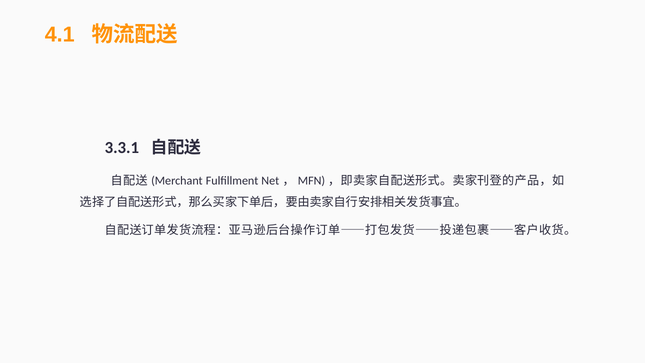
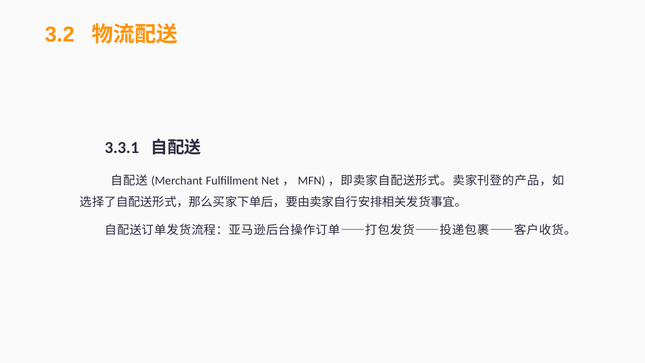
4.1: 4.1 -> 3.2 (60, 34)
